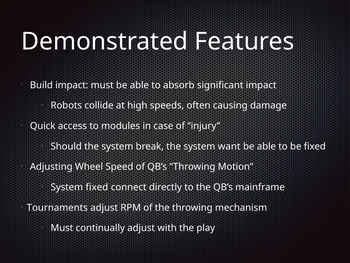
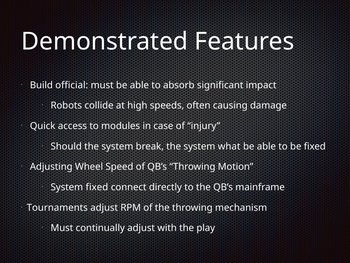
Build impact: impact -> official (72, 85)
want: want -> what (229, 146)
